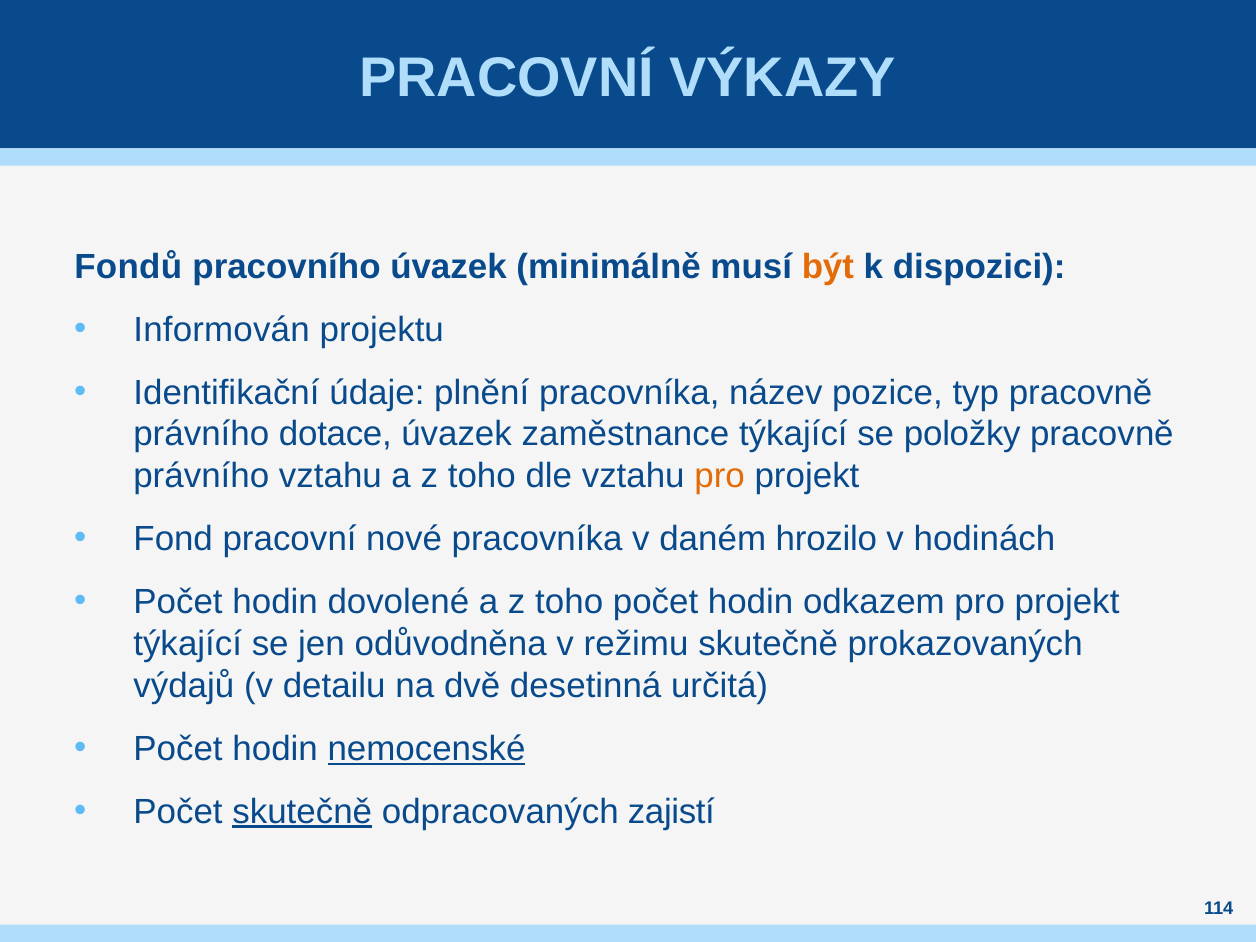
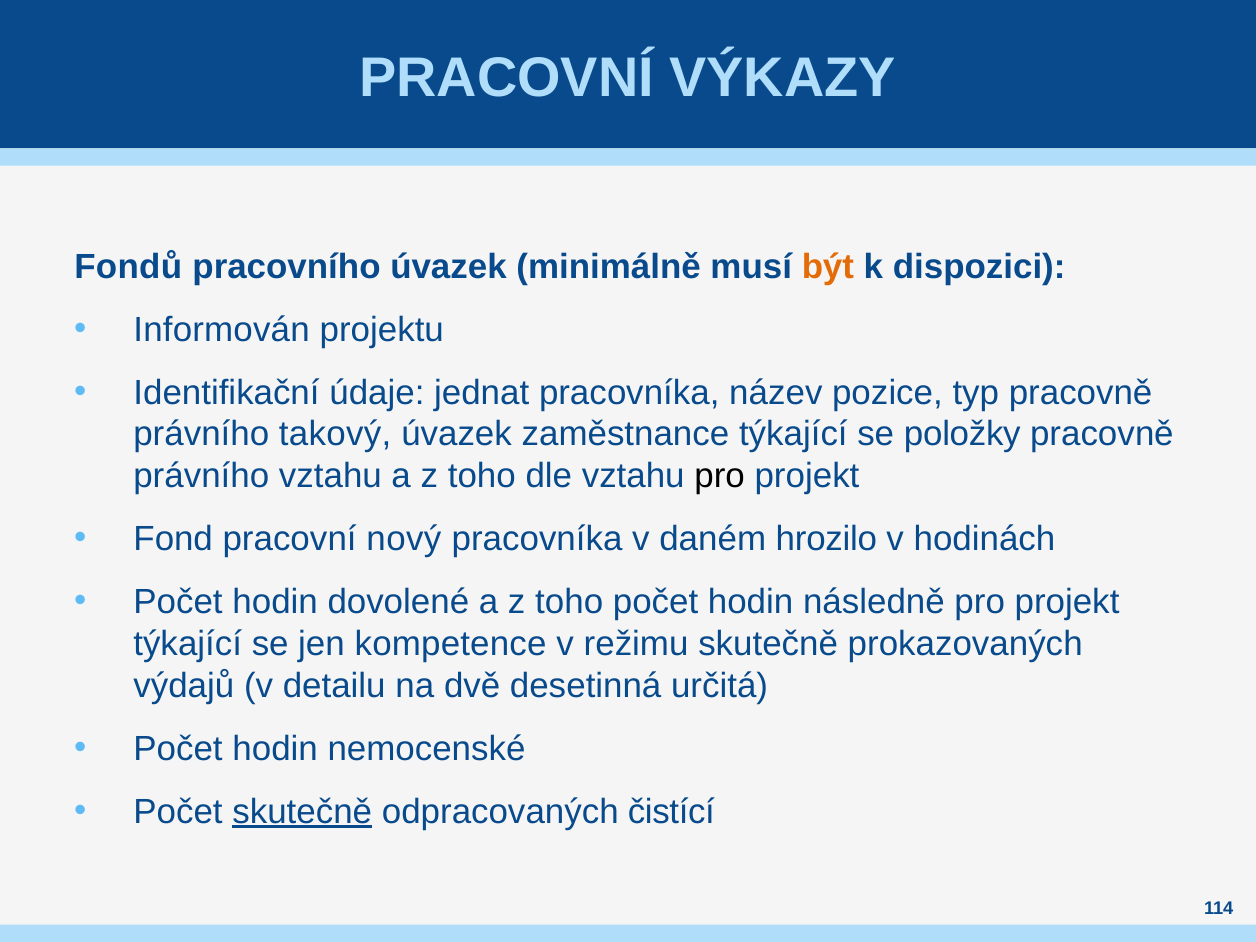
plnění: plnění -> jednat (482, 393)
dotace: dotace -> takový (335, 434)
pro colour: orange -> black (720, 476)
nové: nové -> nový (404, 539)
odkazem: odkazem -> následně (874, 602)
odůvodněna: odůvodněna -> kompetence (451, 644)
nemocenské underline: present -> none (426, 749)
zajistí: zajistí -> čistící (671, 812)
